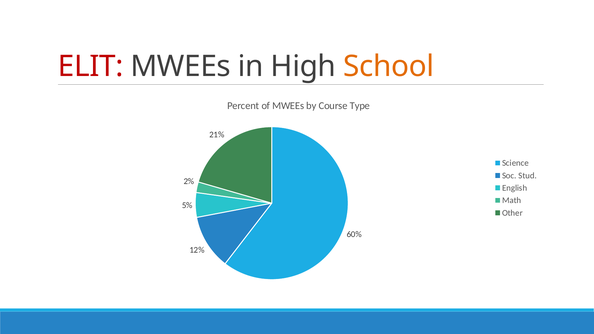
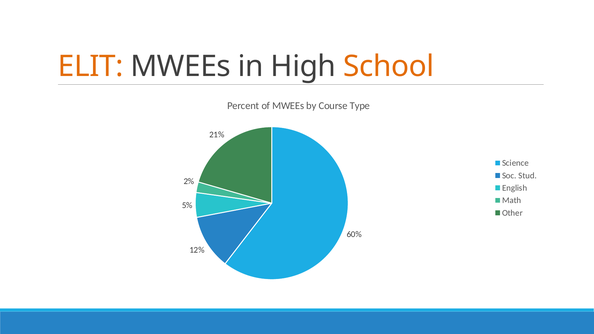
ELIT colour: red -> orange (91, 67)
